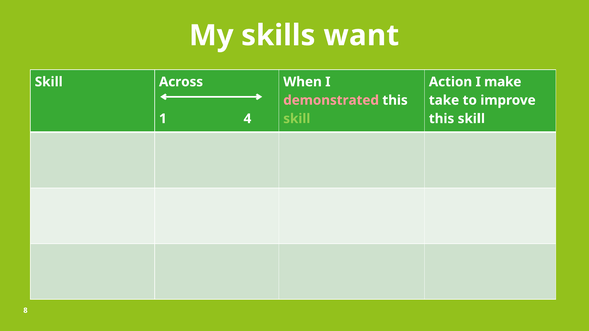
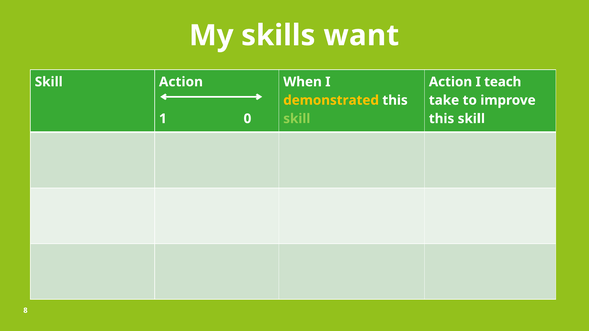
Across: Across -> Action (181, 82)
make: make -> teach (503, 82)
demonstrated colour: pink -> yellow (331, 100)
4: 4 -> 0 (247, 119)
